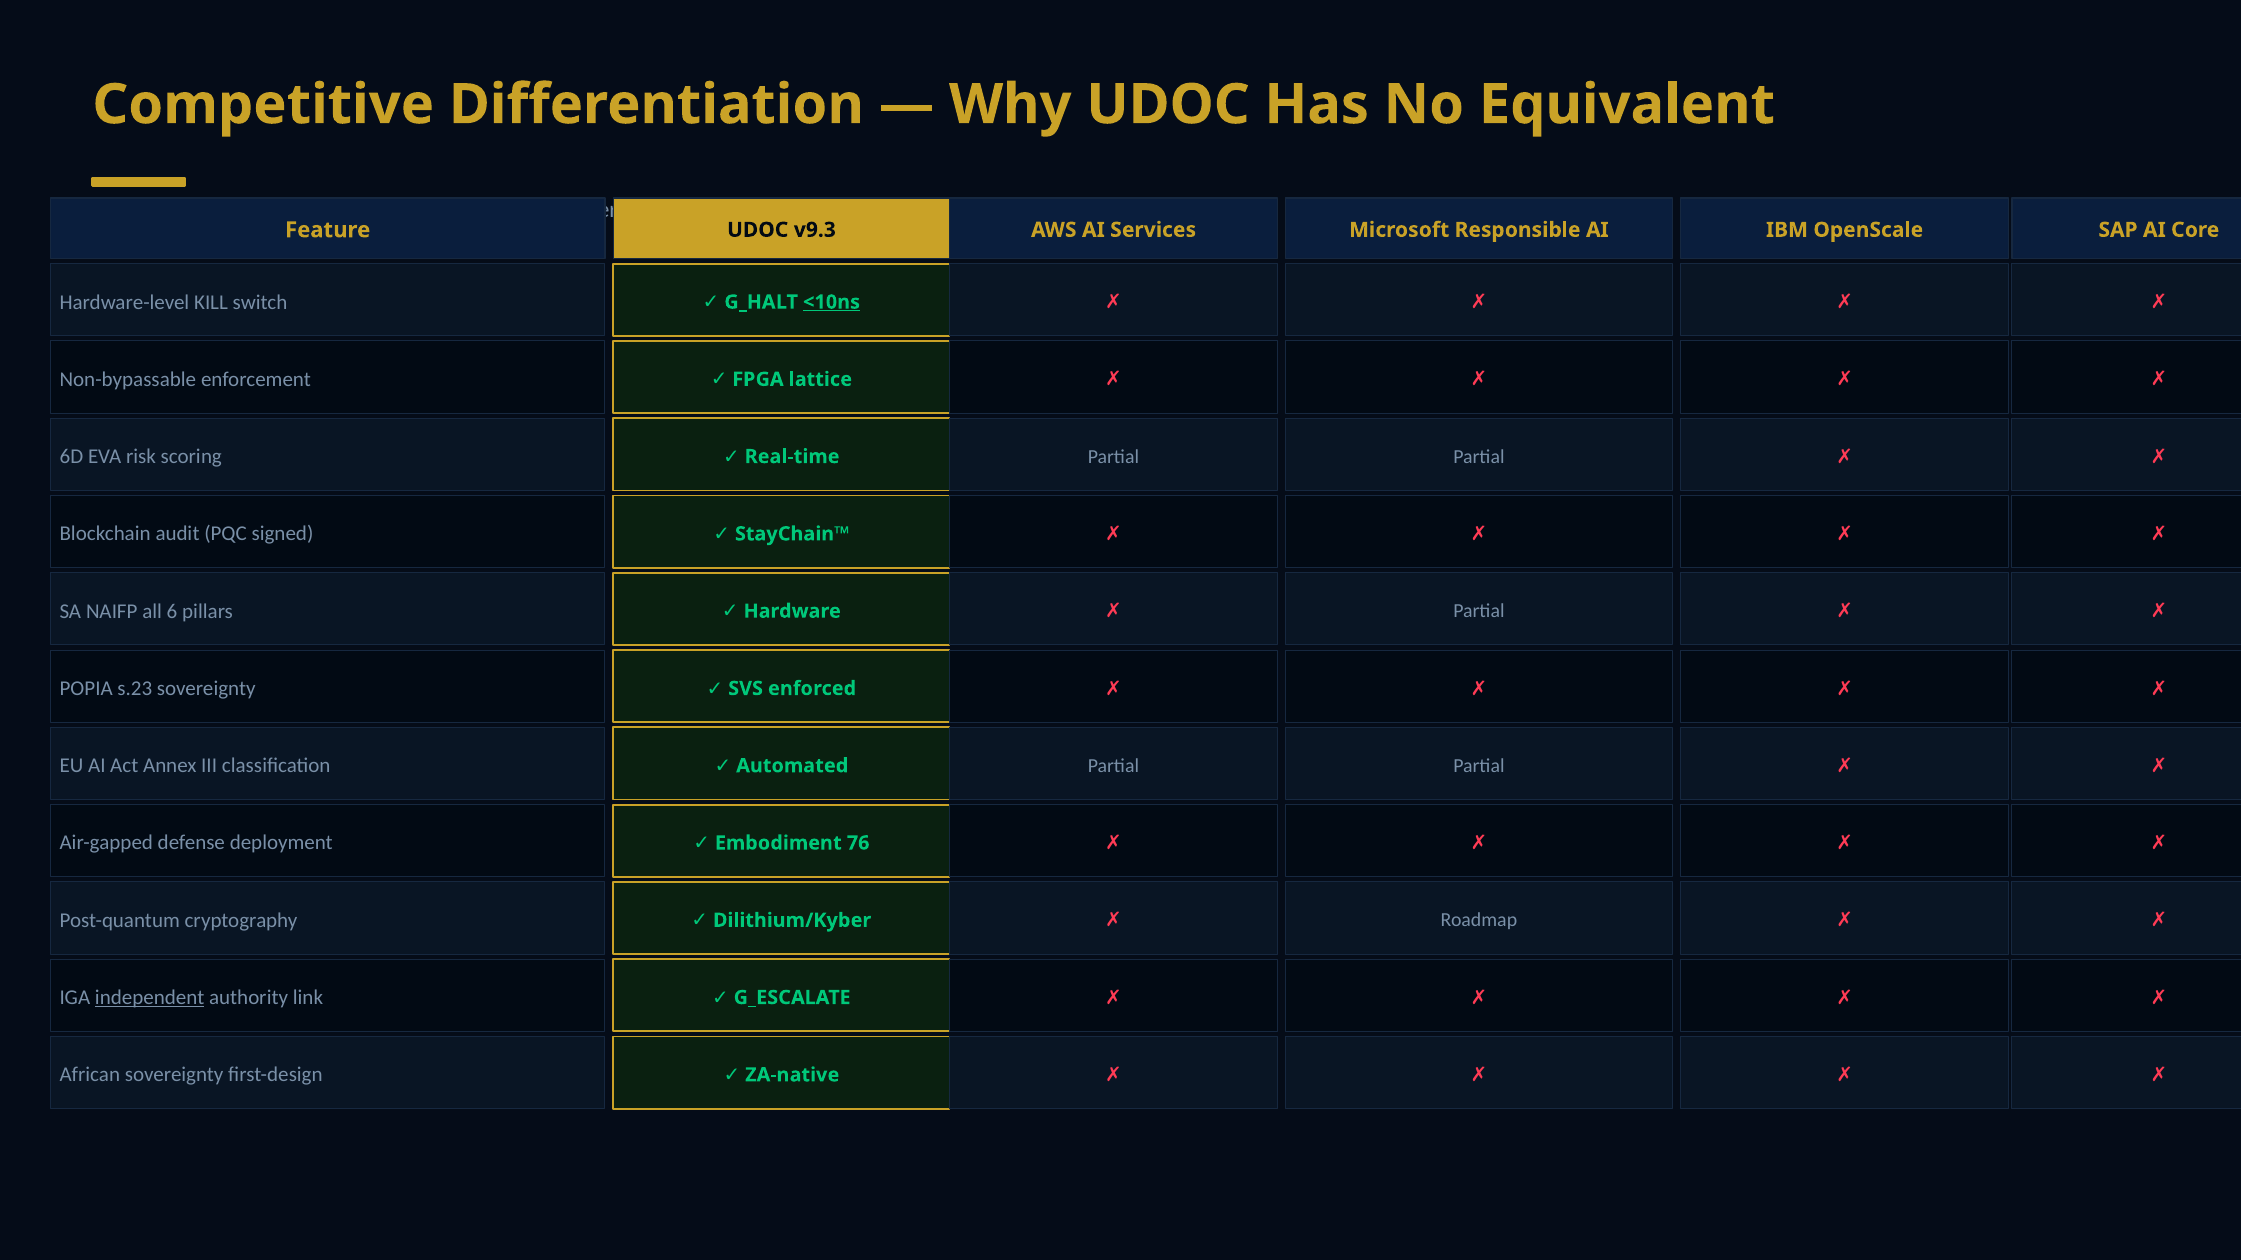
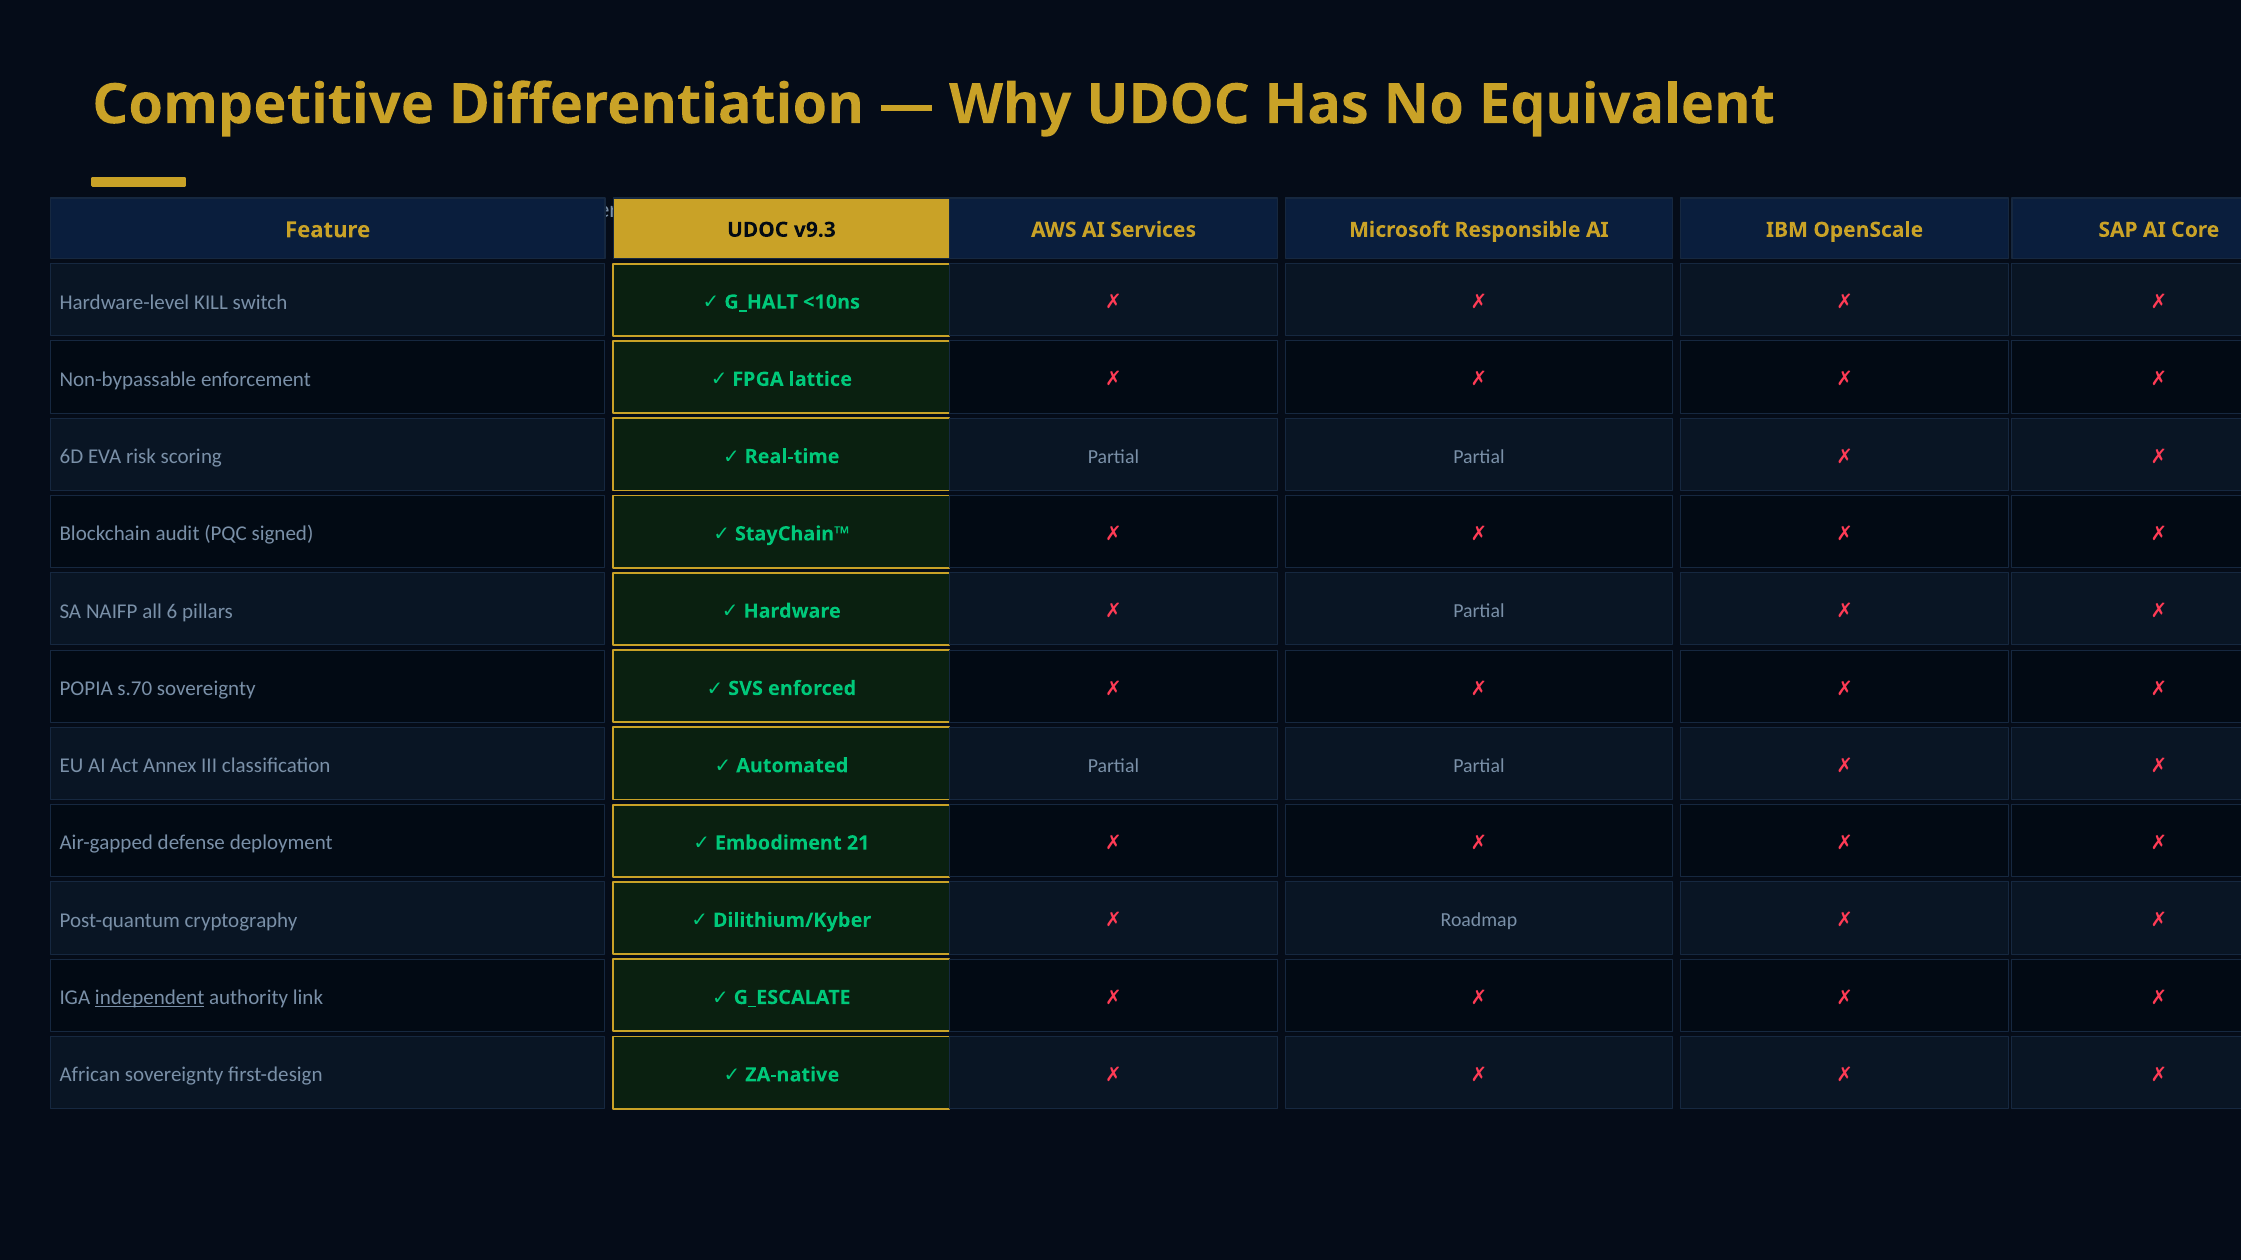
<10ns underline: present -> none (832, 302)
s.23: s.23 -> s.70 (135, 689)
76: 76 -> 21 (858, 843)
